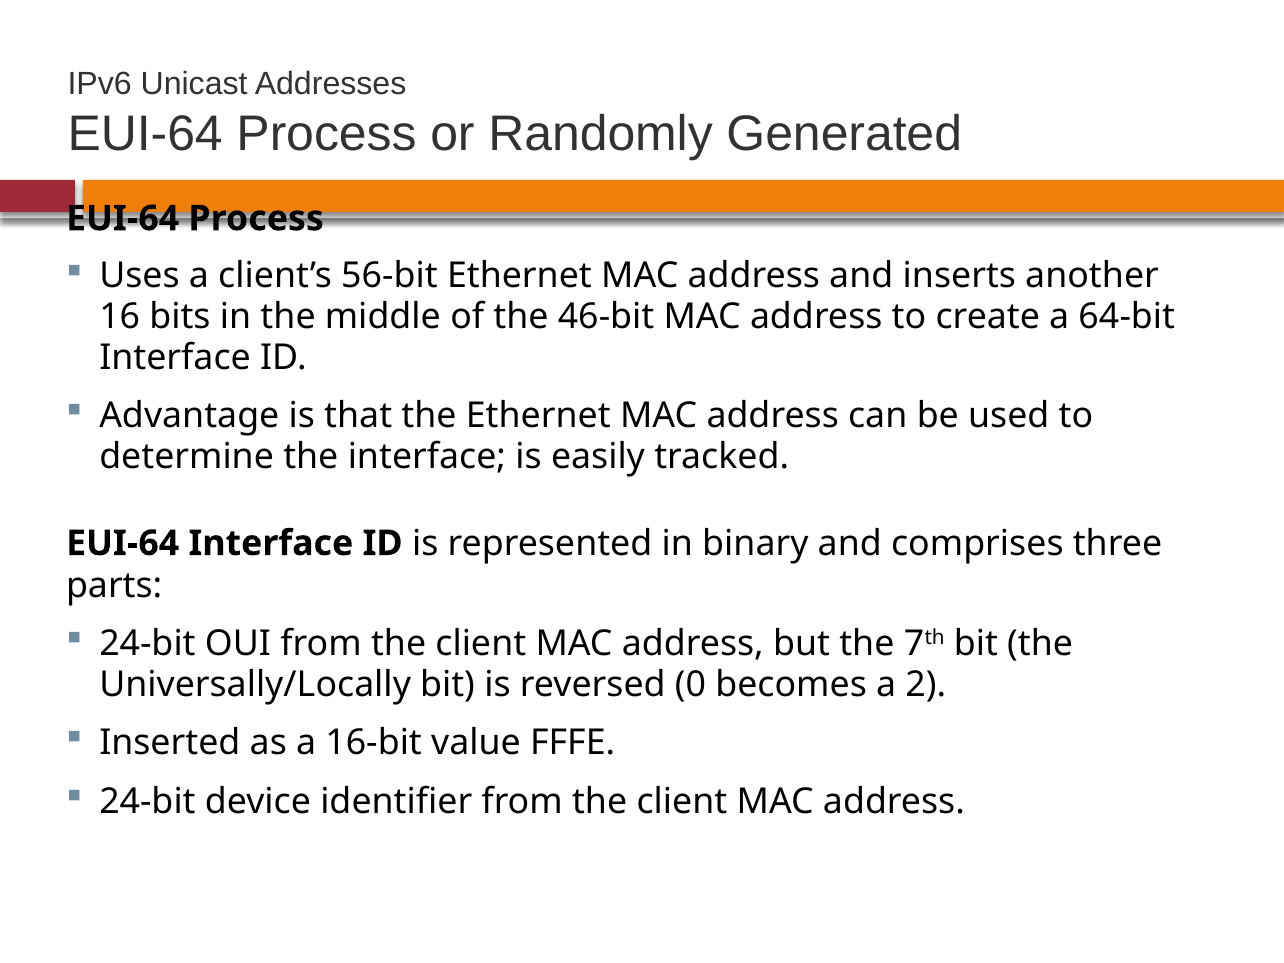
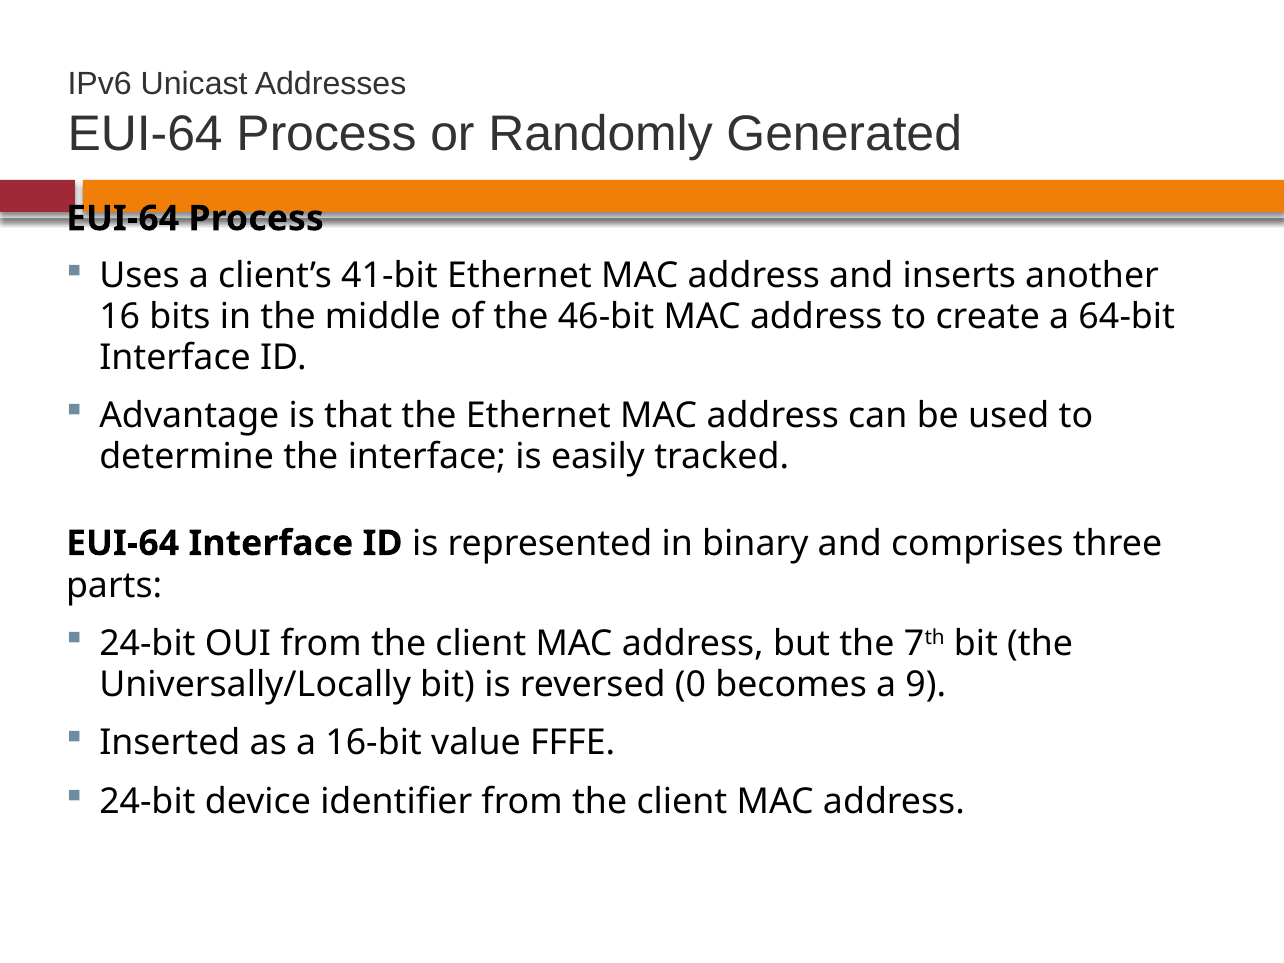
56-bit: 56-bit -> 41-bit (389, 276)
2: 2 -> 9 (926, 684)
